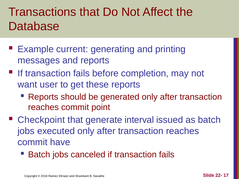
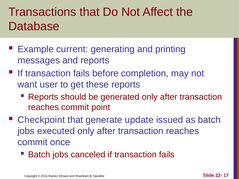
interval: interval -> update (139, 120)
have: have -> once (60, 142)
